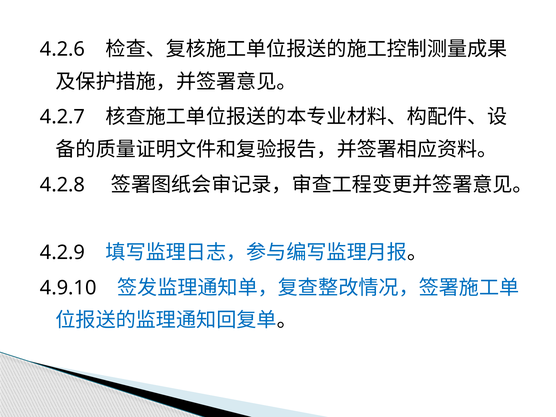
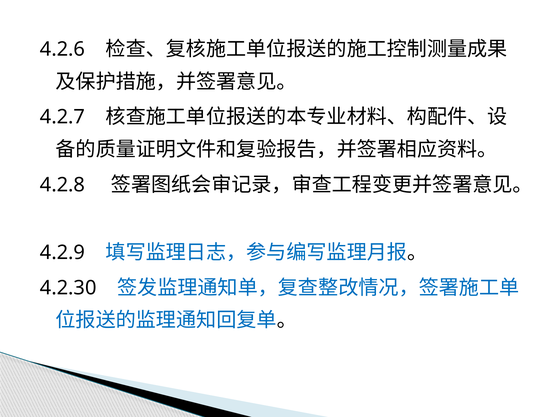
4.9.10: 4.9.10 -> 4.2.30 (68, 288)
